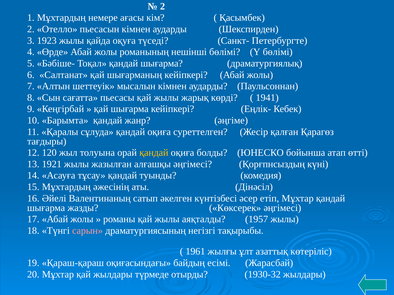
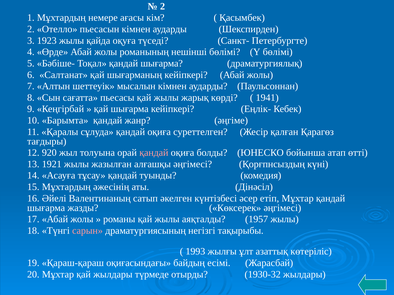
120: 120 -> 920 (49, 153)
қандай colour: yellow -> pink (154, 153)
1961: 1961 -> 1993 (195, 252)
